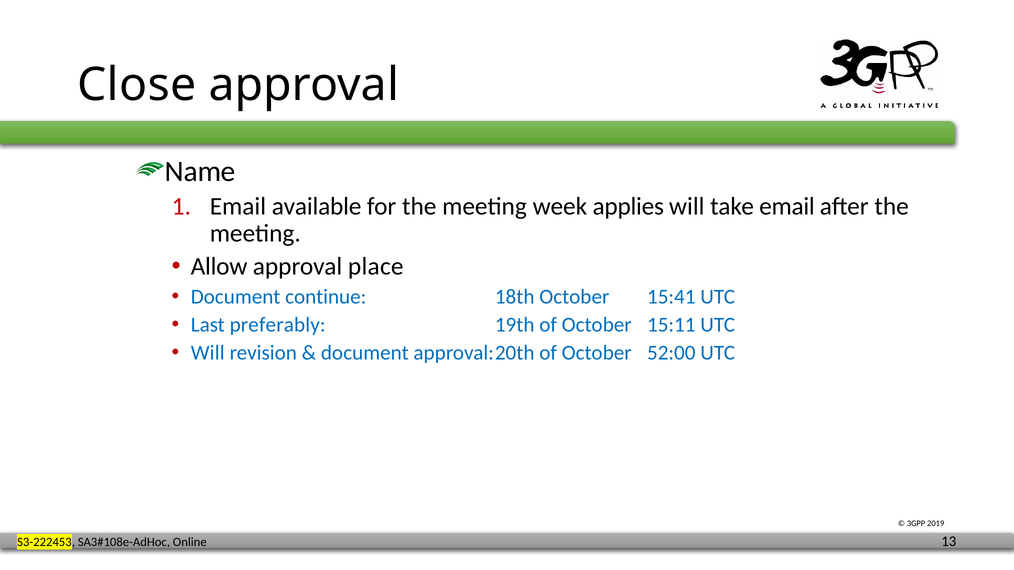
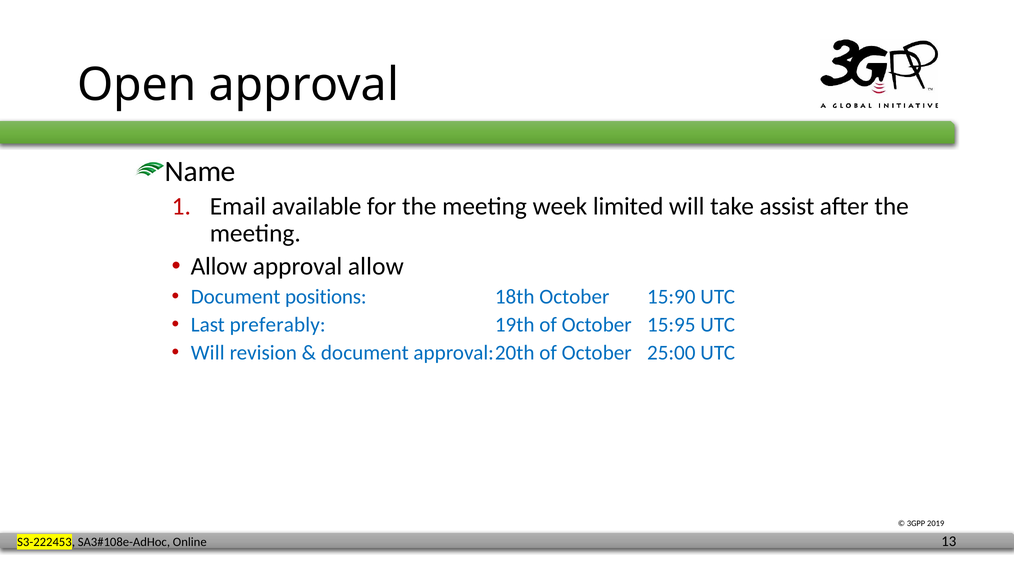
Close: Close -> Open (137, 85)
applies: applies -> limited (628, 206)
take email: email -> assist (787, 206)
approval place: place -> allow (376, 266)
continue: continue -> positions (326, 297)
15:41: 15:41 -> 15:90 (671, 297)
15:11: 15:11 -> 15:95 (671, 325)
52:00: 52:00 -> 25:00 (671, 353)
